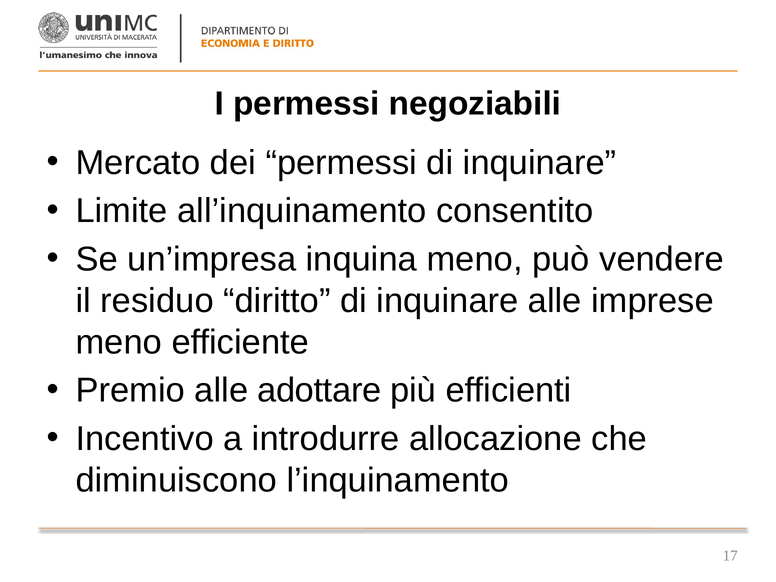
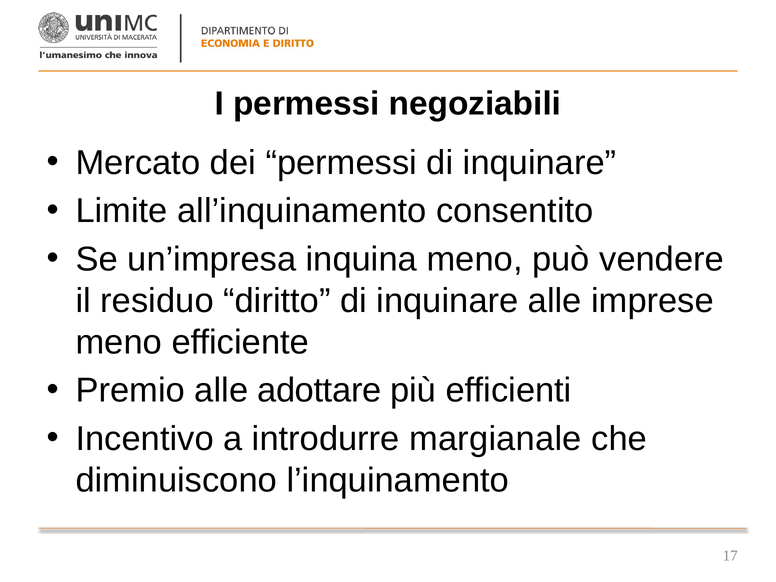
allocazione: allocazione -> margianale (495, 439)
